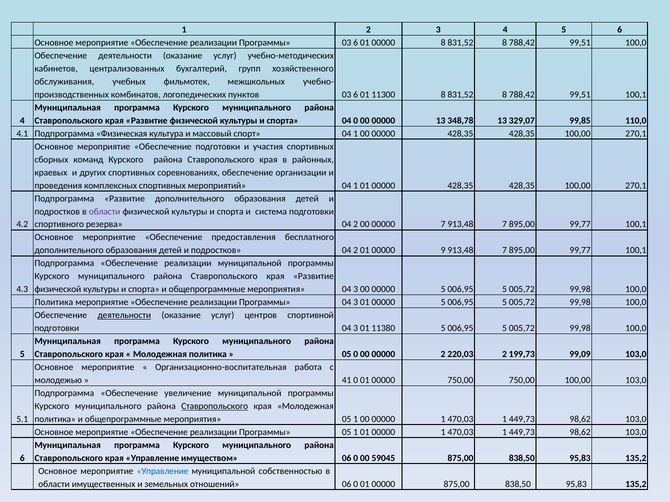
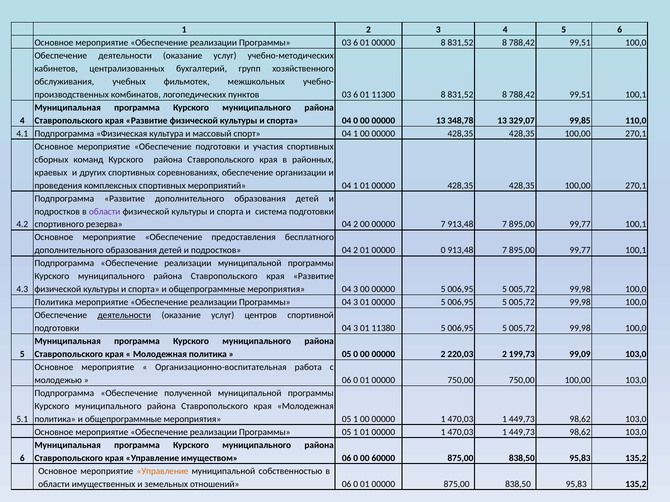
00000 9: 9 -> 0 (443, 251)
41: 41 -> 06 (347, 381)
увеличение: увеличение -> полученной (188, 394)
Ставропольского underline: present -> none (215, 406)
59045: 59045 -> 60000 (383, 458)
Управление colour: blue -> orange (163, 471)
